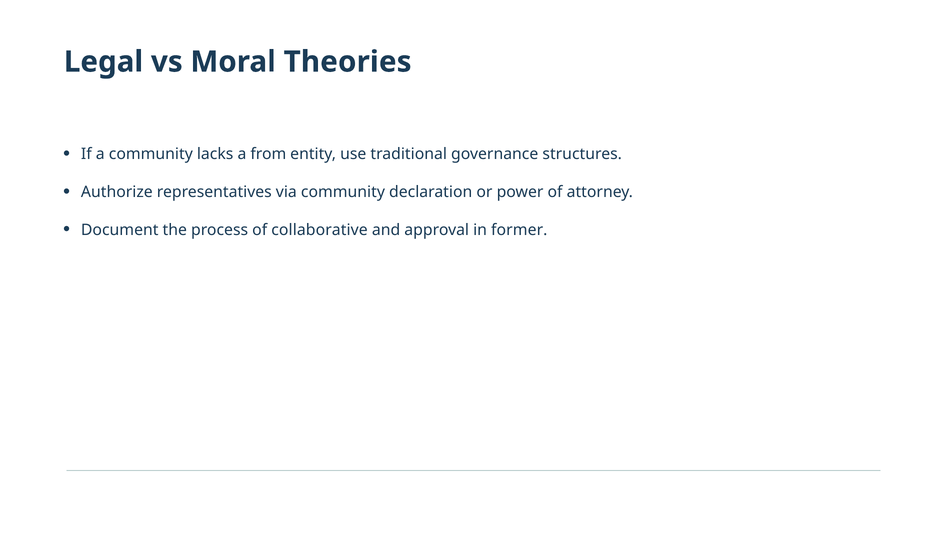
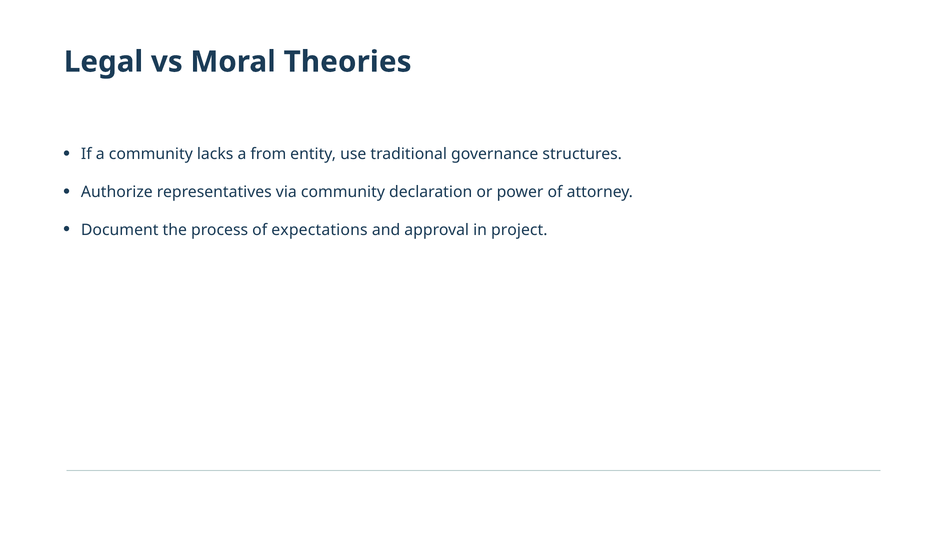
collaborative: collaborative -> expectations (319, 230)
former: former -> project (519, 230)
